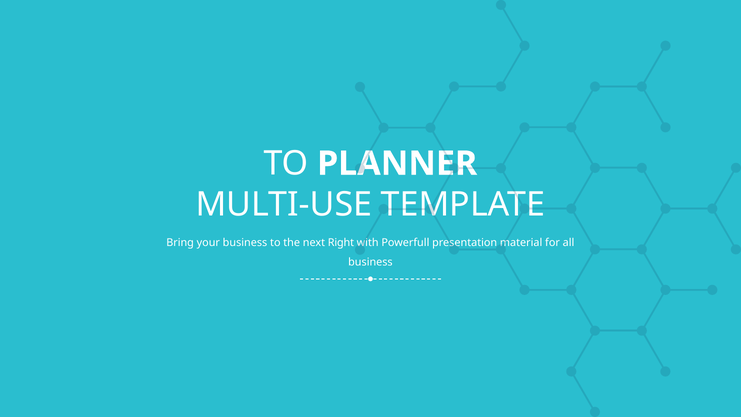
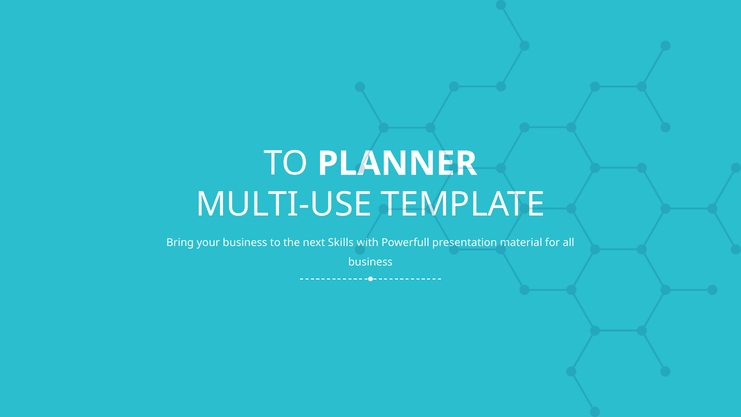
Right: Right -> Skills (341, 242)
